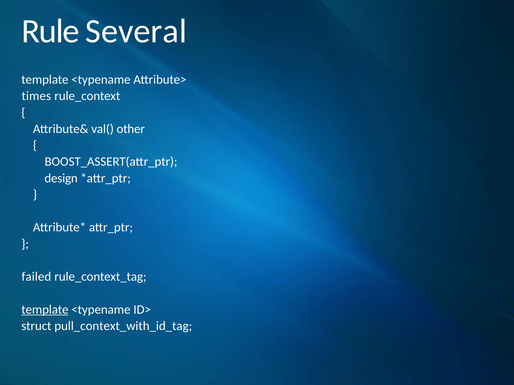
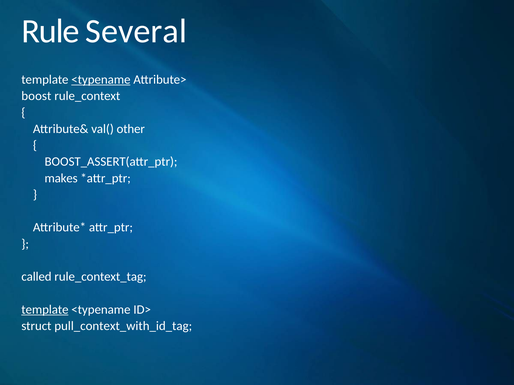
<typename underline: none -> present (101, 80)
times: times -> boost (36, 96)
design: design -> makes (61, 178)
failed: failed -> called (36, 277)
